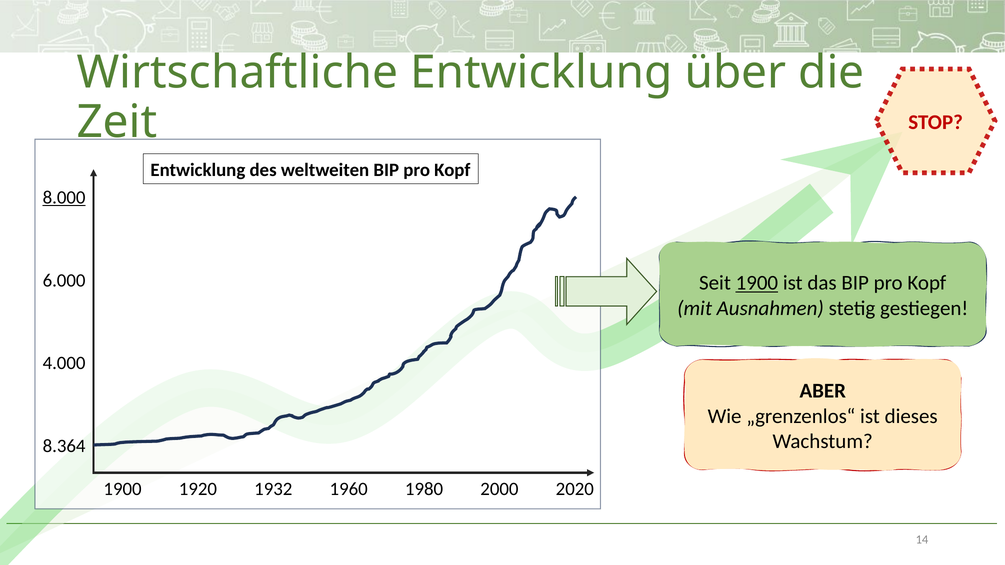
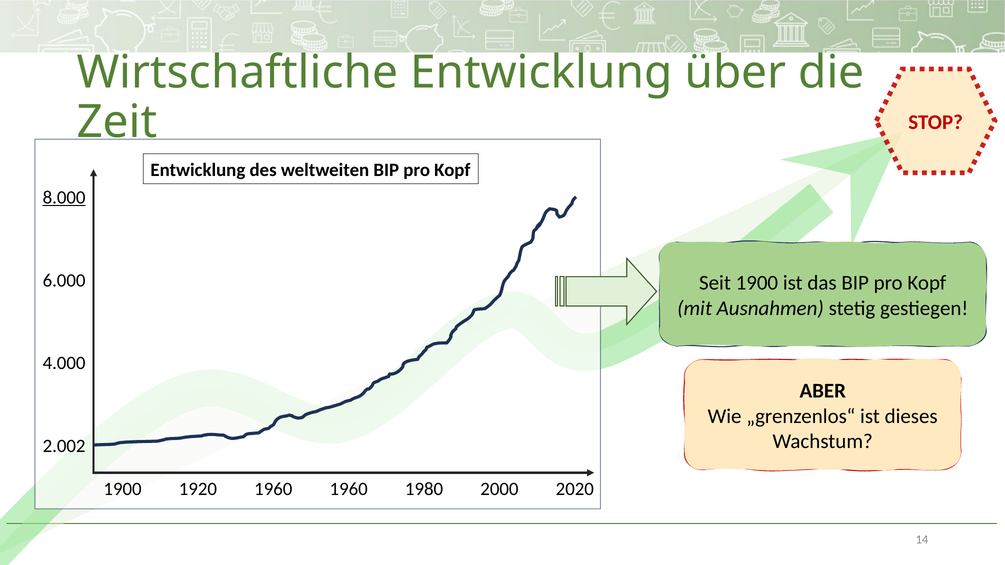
1900 underline: present -> none (757, 283)
8.364: 8.364 -> 2.002 (64, 446)
1920 1932: 1932 -> 1960 (273, 489)
